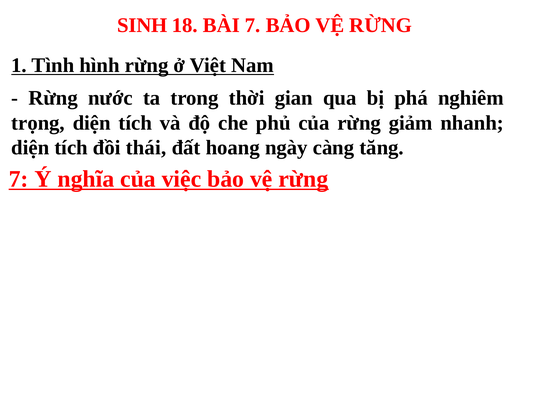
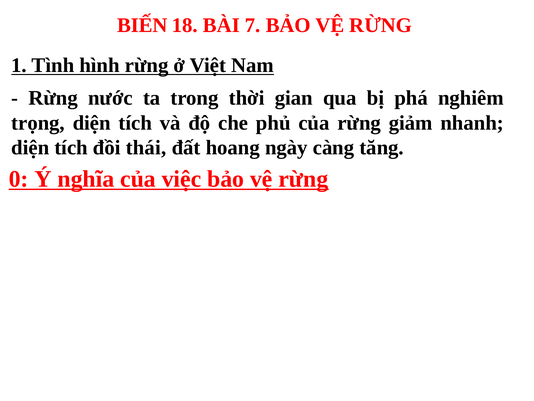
SINH: SINH -> BIẾN (142, 25)
7: 7 -> 0 (19, 179)
